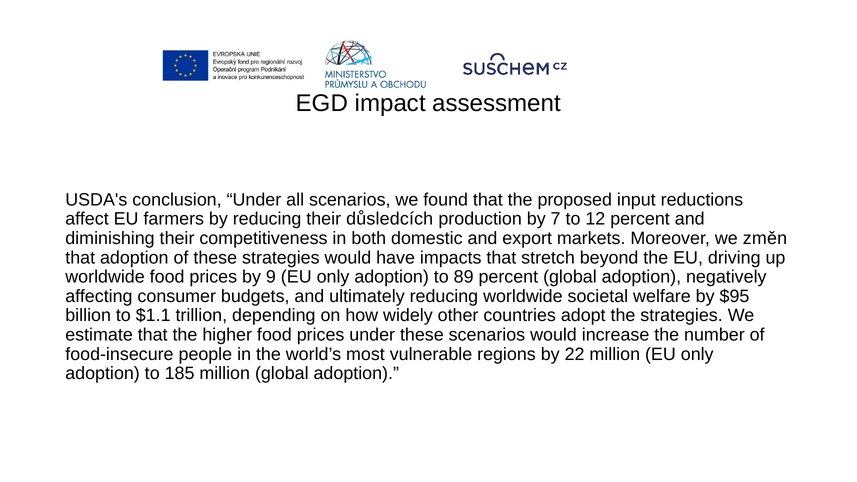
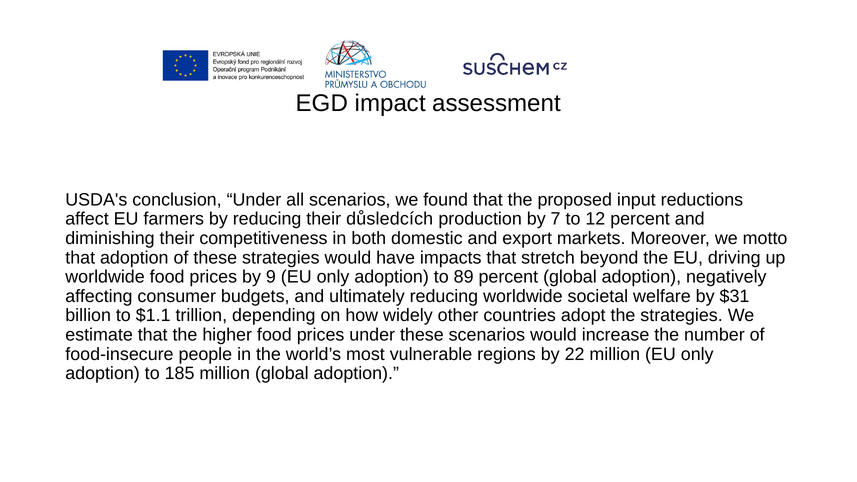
změn: změn -> motto (765, 238)
$95: $95 -> $31 (734, 296)
